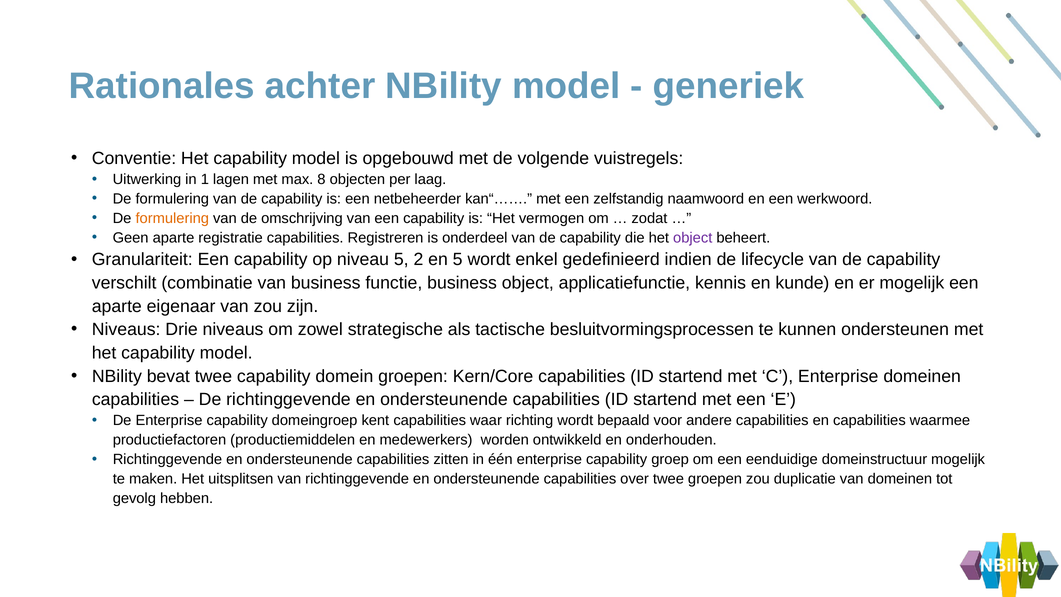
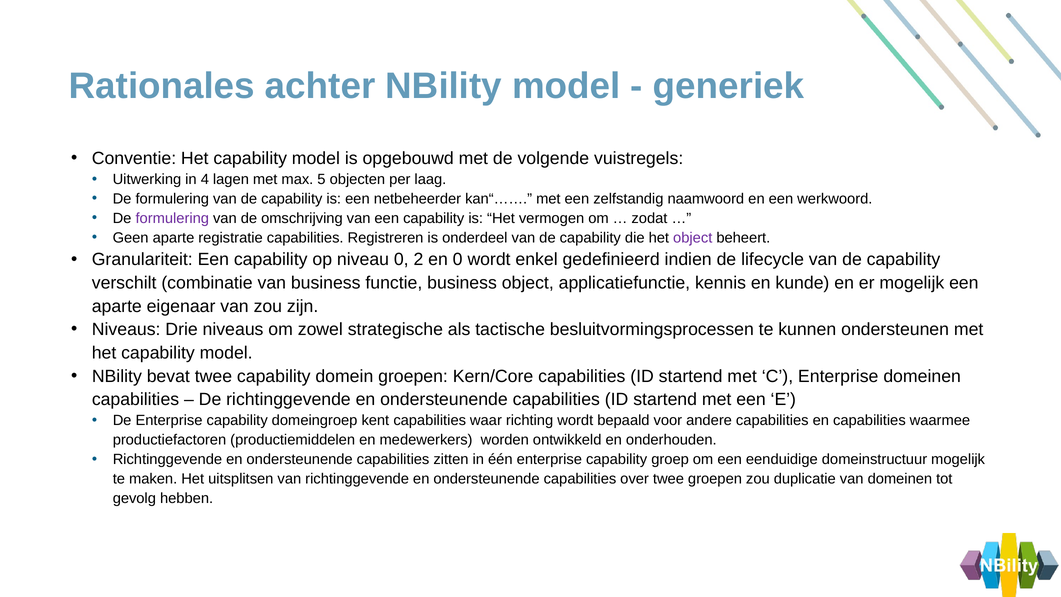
1: 1 -> 4 (205, 179)
8: 8 -> 5 (321, 179)
formulering colour: orange -> purple (172, 218)
niveau 5: 5 -> 0 (401, 260)
en 5: 5 -> 0 (458, 260)
